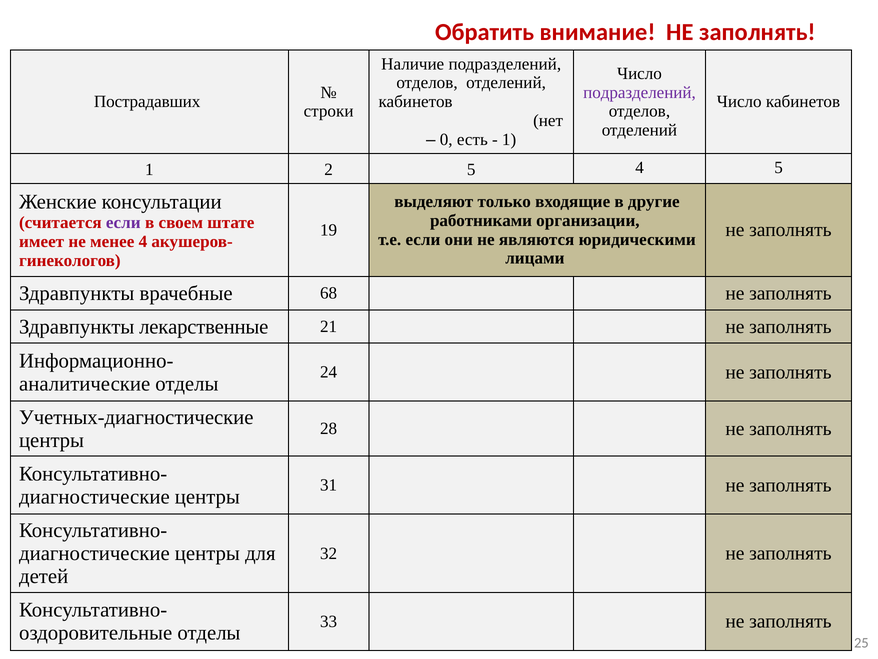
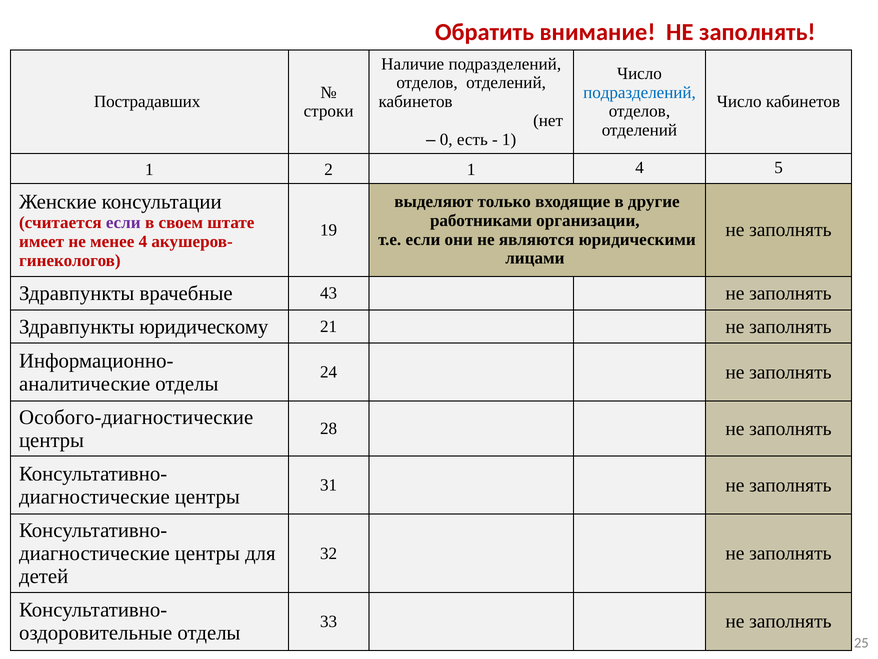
подразделений colour: purple -> blue (639, 92)
2 5: 5 -> 1 (471, 170)
68: 68 -> 43 (329, 293)
лекарственные: лекарственные -> юридическому (204, 326)
Учетных-диагностические: Учетных-диагностические -> Особого-диагностические (136, 417)
